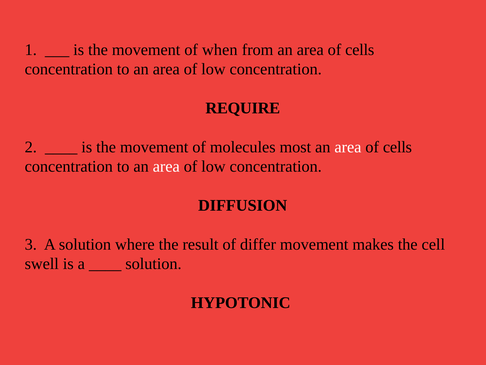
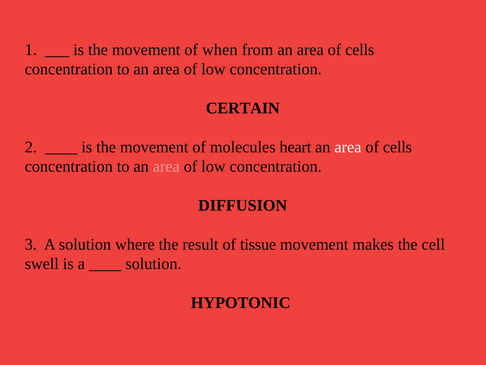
REQUIRE: REQUIRE -> CERTAIN (243, 108)
most: most -> heart (295, 147)
area colour: white -> pink (166, 166)
differ: differ -> tissue (258, 244)
